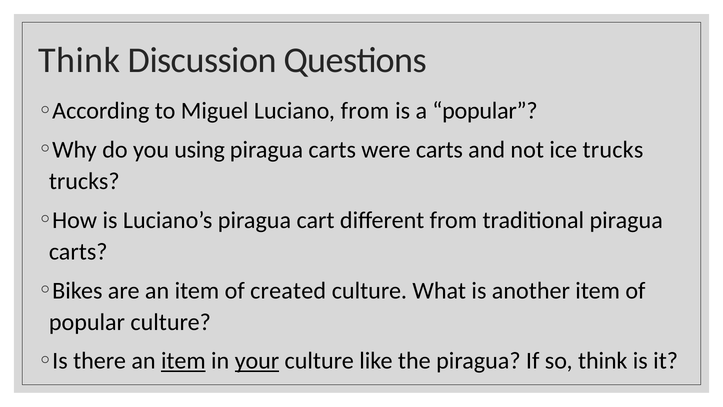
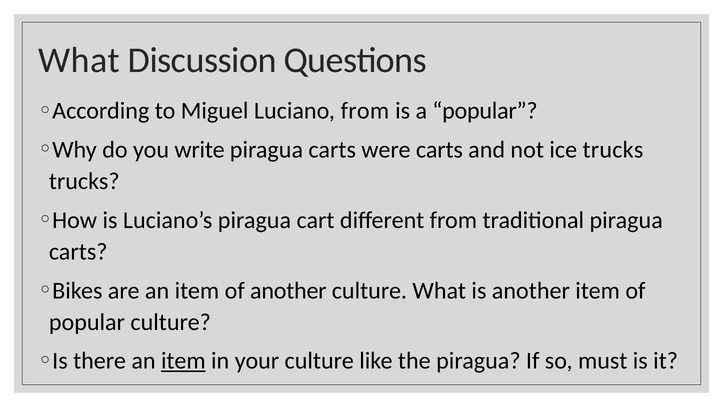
Think: Think -> What (79, 60)
using: using -> write (200, 150)
of created: created -> another (288, 290)
your underline: present -> none (257, 361)
so think: think -> must (603, 361)
